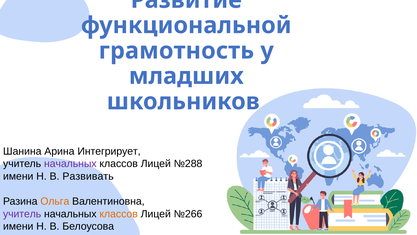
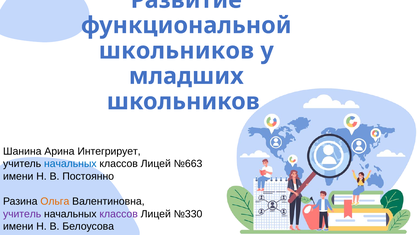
грамотность: грамотность -> школьников (176, 51)
начальных colour: purple -> blue (70, 164)
№288: №288 -> №663 (188, 164)
Развивать: Развивать -> Постоянно (88, 176)
классов colour: orange -> purple (119, 214)
№266: №266 -> №330 (188, 214)
